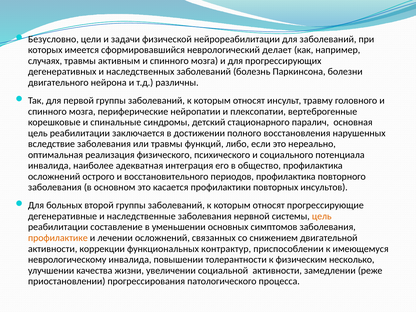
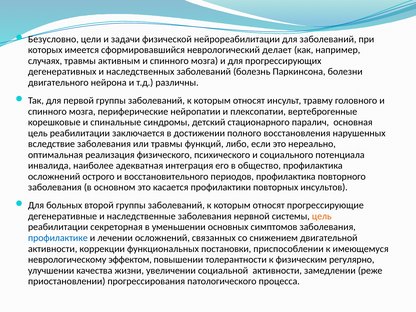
составление: составление -> секреторная (117, 227)
профилактике colour: orange -> blue (58, 238)
контрактур: контрактур -> постановки (226, 249)
неврологическому инвалида: инвалида -> эффектом (130, 260)
несколько: несколько -> регулярно (352, 260)
